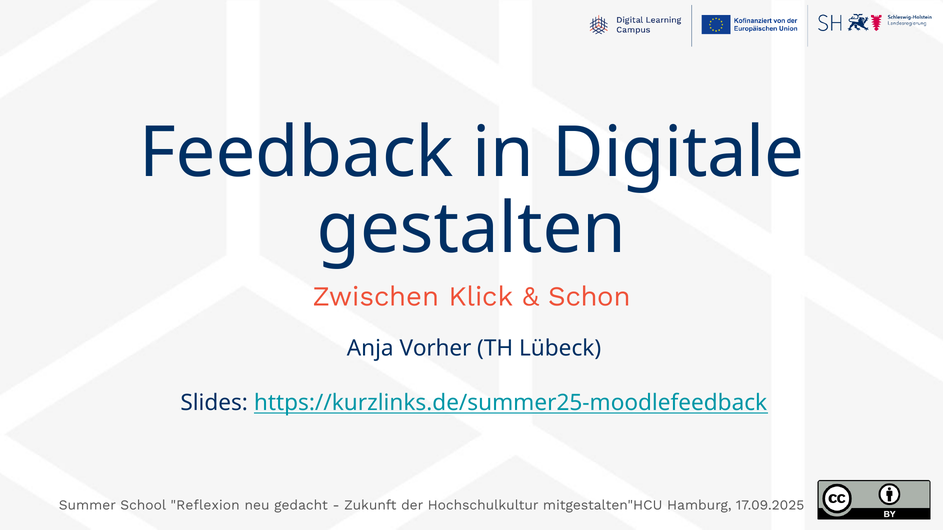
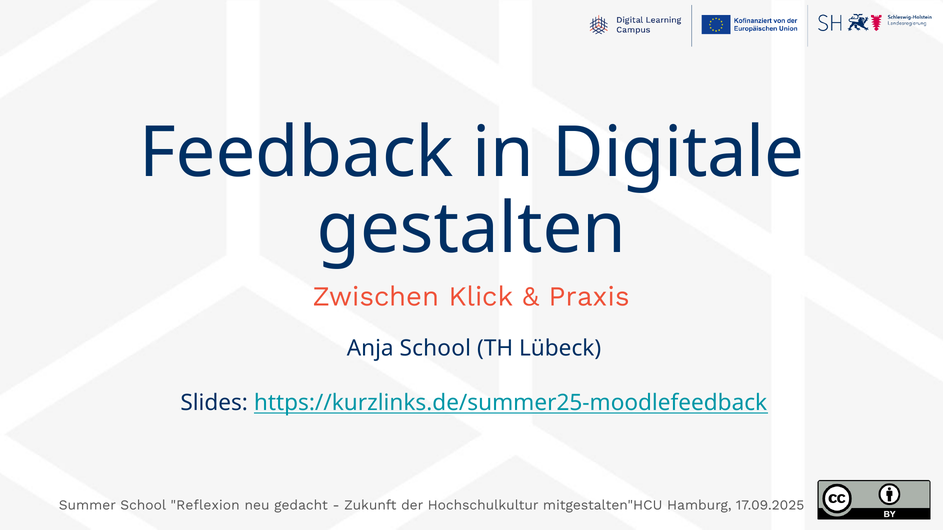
Schon: Schon -> Praxis (589, 297)
Anja Vorher: Vorher -> School (435, 349)
